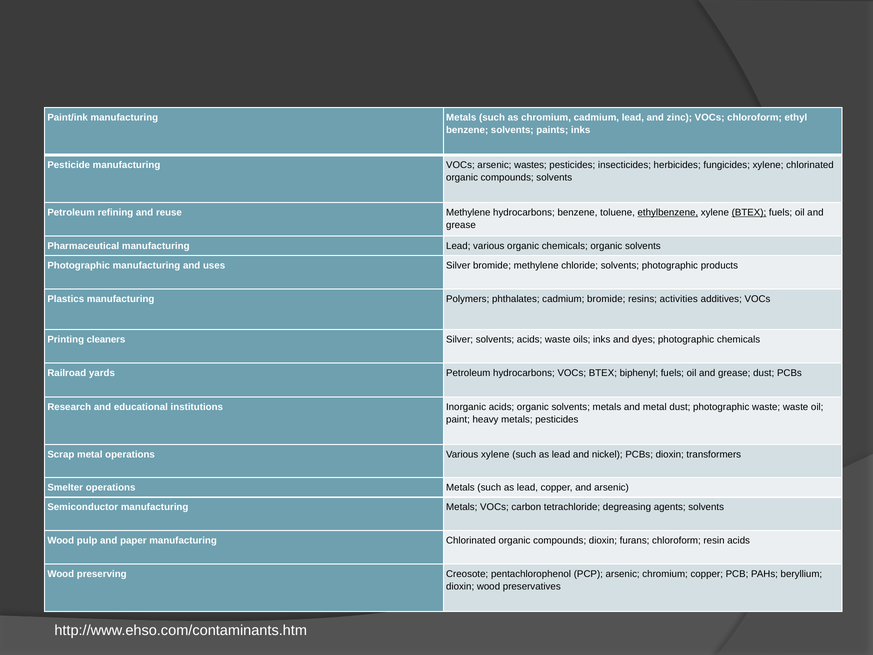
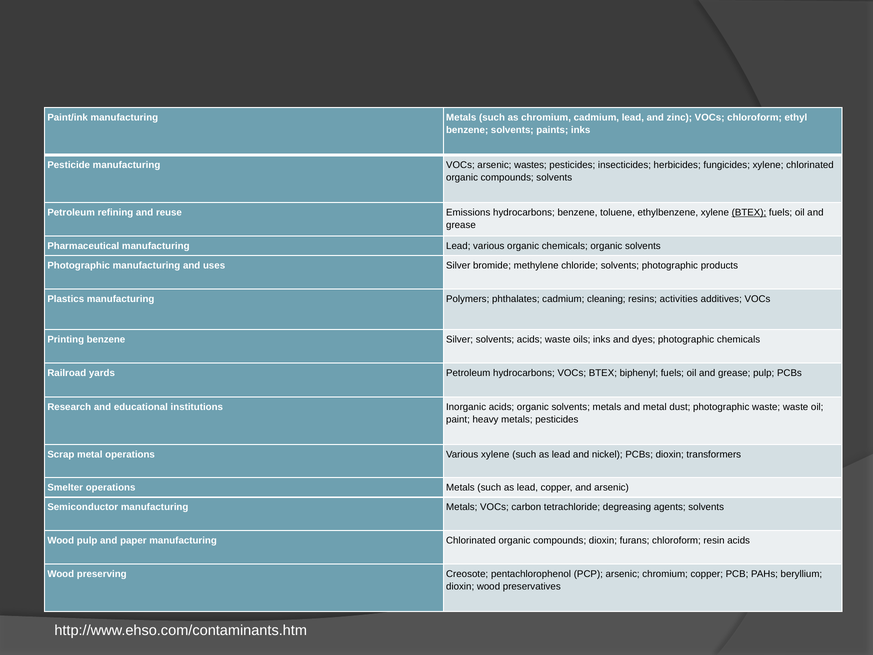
reuse Methylene: Methylene -> Emissions (468, 212)
ethylbenzene underline: present -> none (668, 212)
cadmium bromide: bromide -> cleaning (606, 299)
Printing cleaners: cleaners -> benzene (106, 340)
grease dust: dust -> pulp (764, 373)
